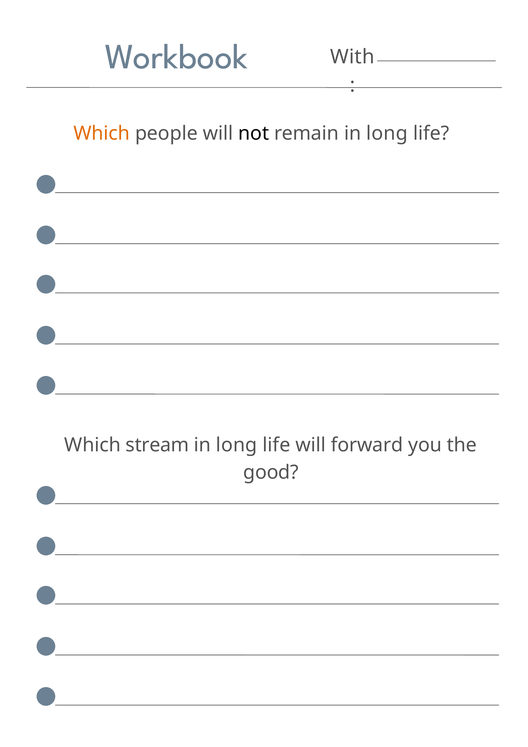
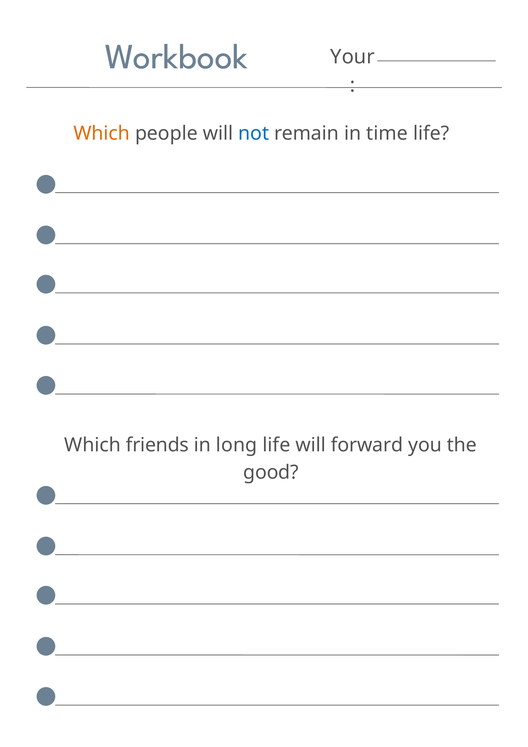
With: With -> Your (352, 57)
not colour: black -> blue (254, 133)
remain in long: long -> time (387, 133)
stream: stream -> friends (157, 445)
